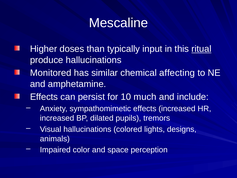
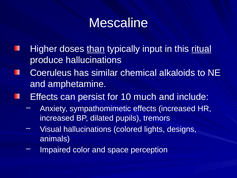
than underline: none -> present (96, 49)
Monitored: Monitored -> Coeruleus (51, 73)
affecting: affecting -> alkaloids (177, 73)
